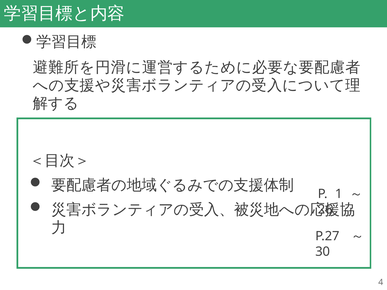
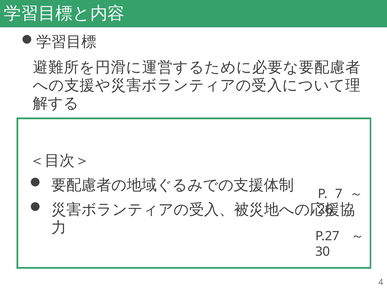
1: 1 -> 7 (339, 194)
